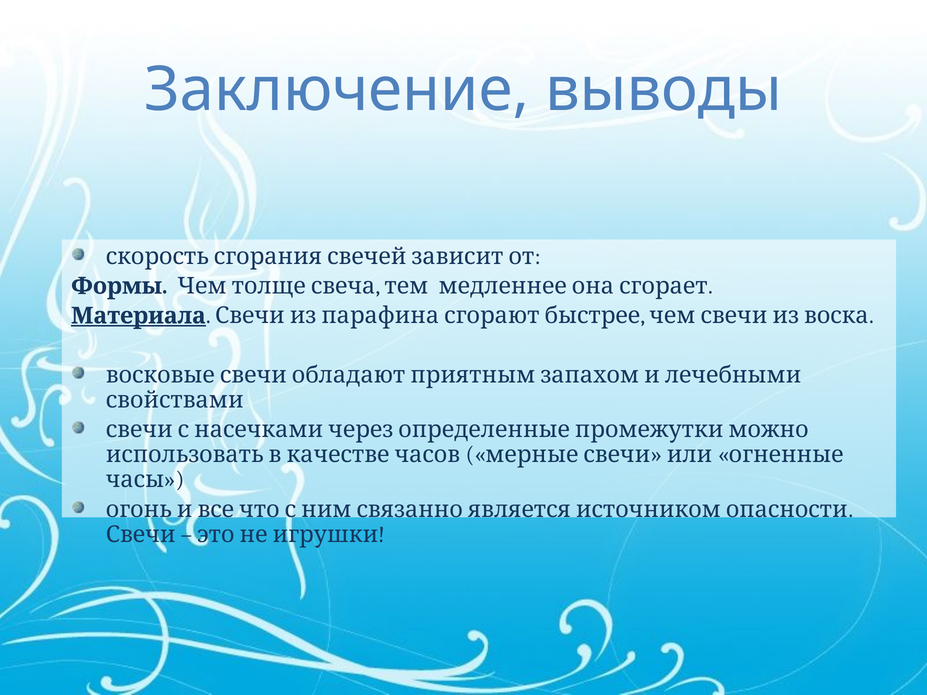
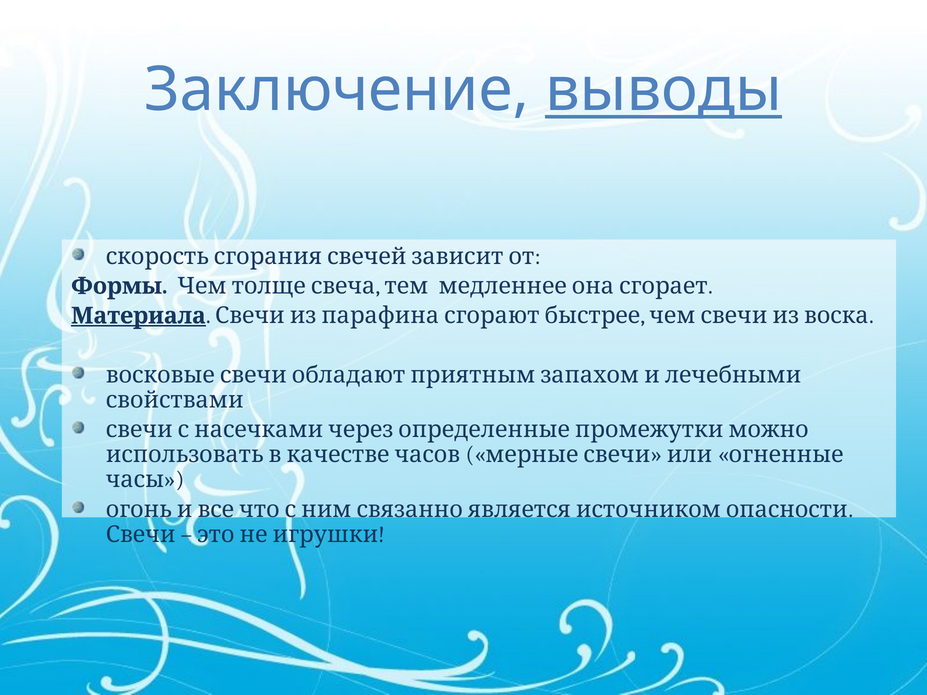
выводы underline: none -> present (664, 90)
